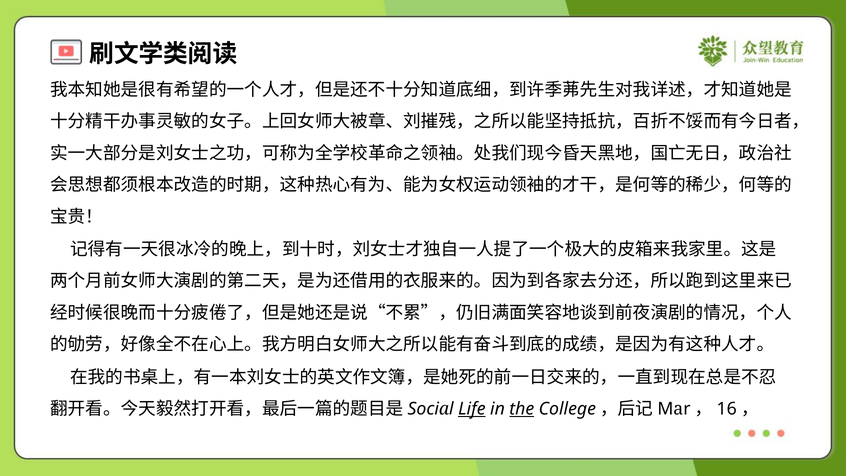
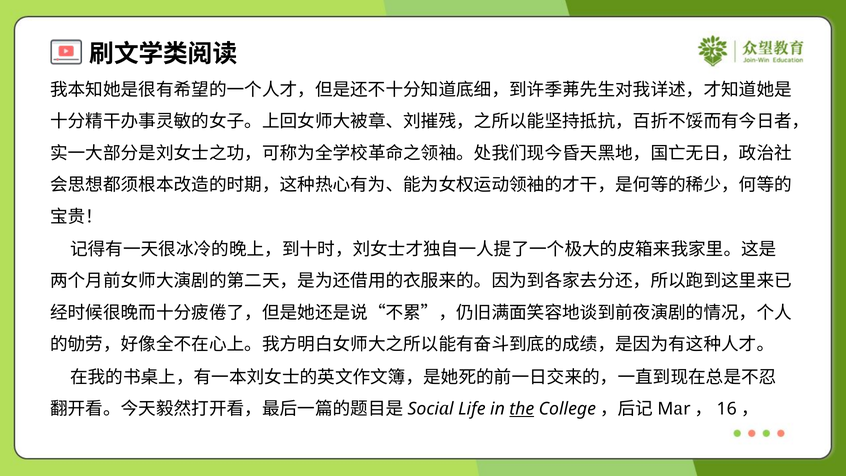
Life underline: present -> none (472, 409)
